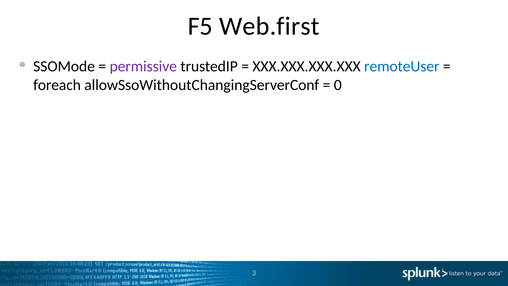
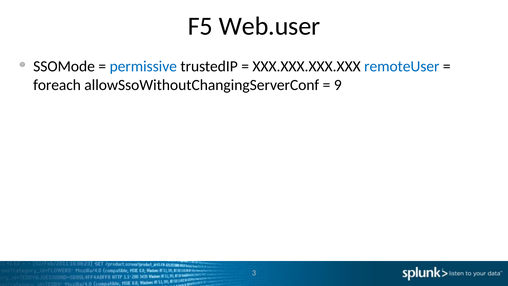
Web.first: Web.first -> Web.user (270, 26)
permissive colour: purple -> blue (143, 66)
0: 0 -> 9 (338, 85)
